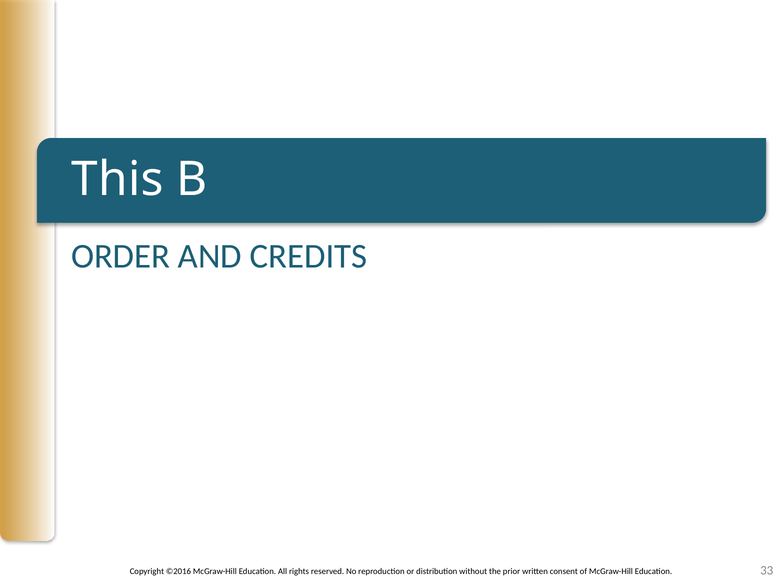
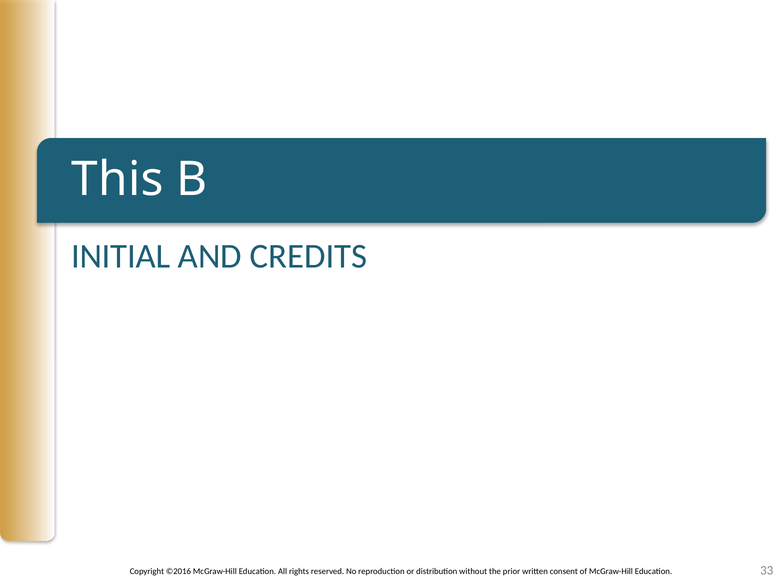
ORDER: ORDER -> INITIAL (121, 256)
